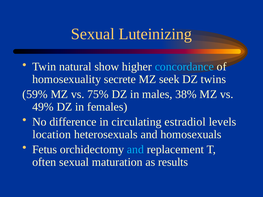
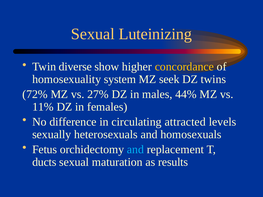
natural: natural -> diverse (75, 67)
concordance colour: light blue -> yellow (184, 67)
secrete: secrete -> system (120, 79)
59%: 59% -> 72% (35, 94)
75%: 75% -> 27% (98, 94)
38%: 38% -> 44% (186, 94)
49%: 49% -> 11% (43, 107)
estradiol: estradiol -> attracted (185, 122)
location: location -> sexually (52, 135)
often: often -> ducts (44, 162)
